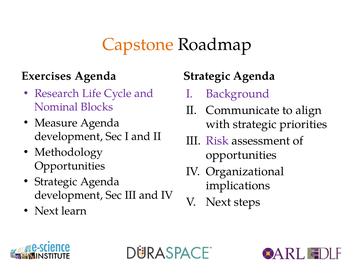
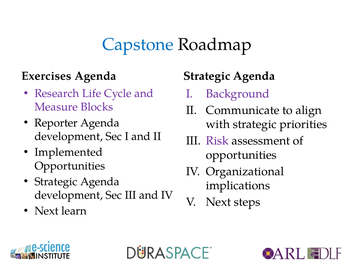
Capstone colour: orange -> blue (138, 45)
Nominal: Nominal -> Measure (56, 107)
Measure: Measure -> Reporter (56, 123)
Methodology: Methodology -> Implemented (69, 152)
